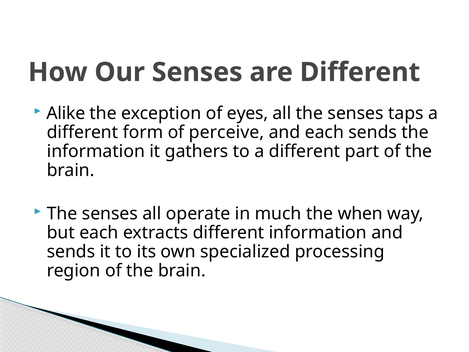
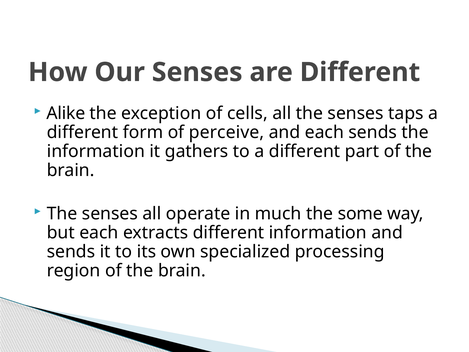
eyes: eyes -> cells (247, 113)
when: when -> some (360, 214)
